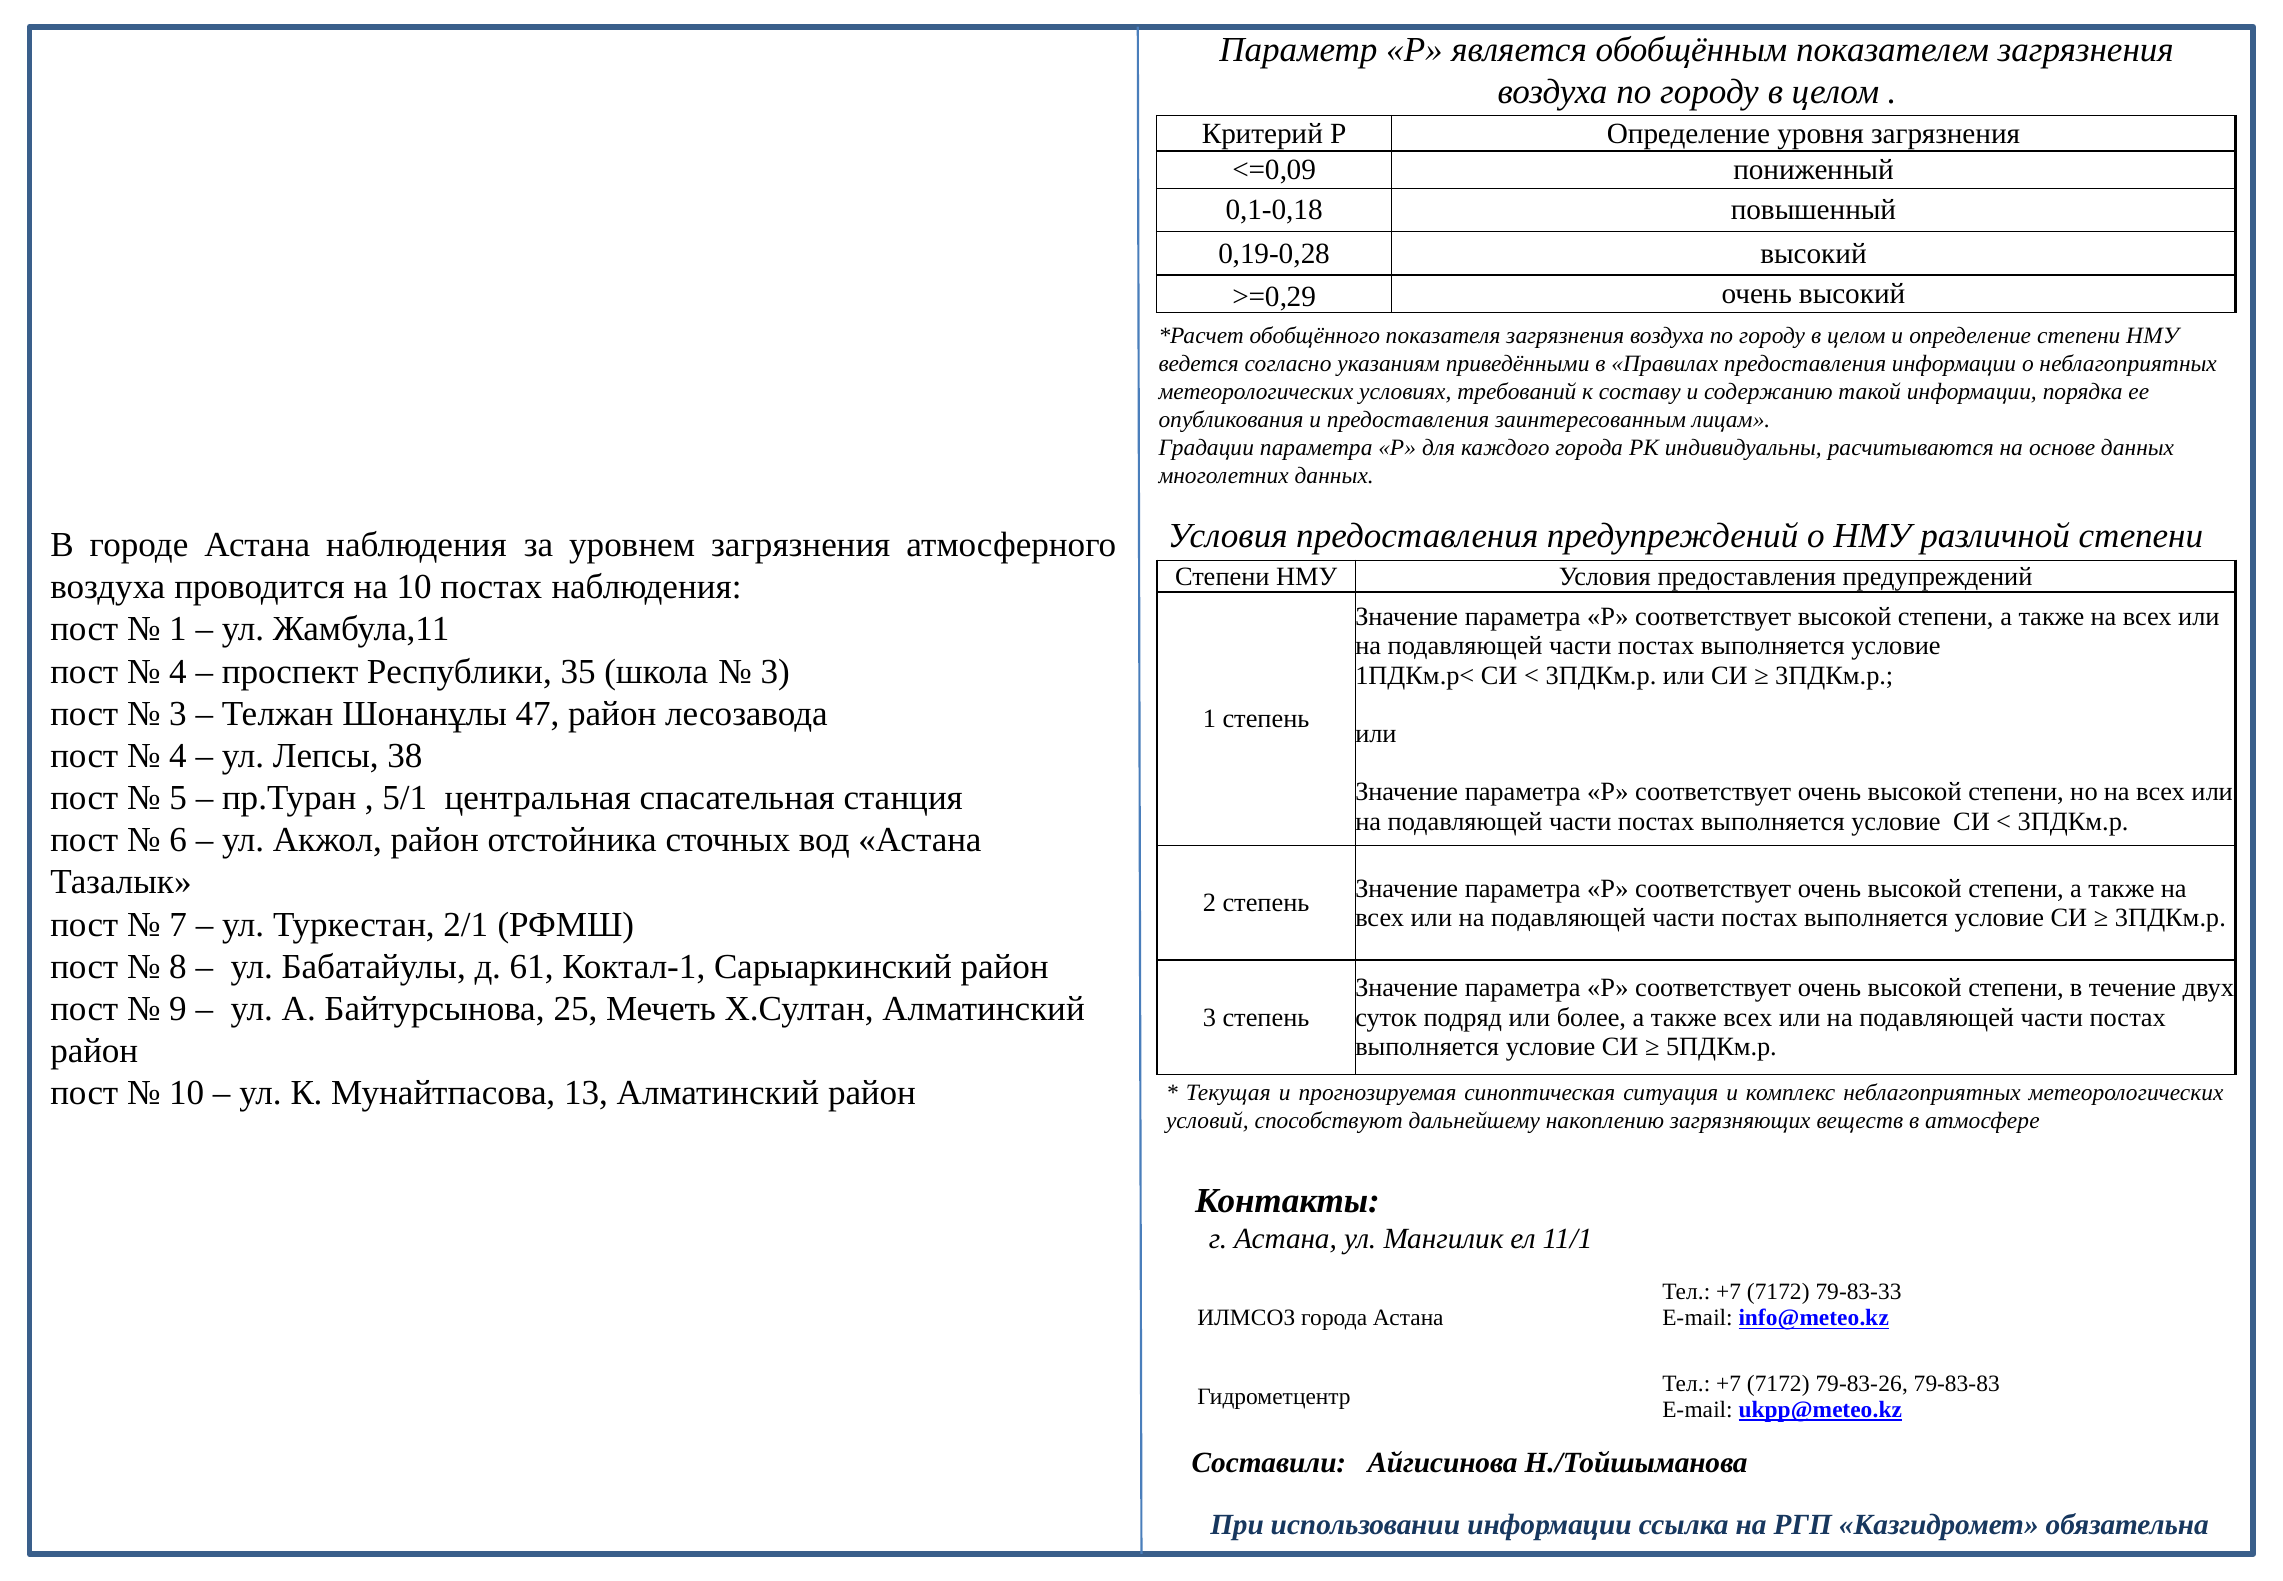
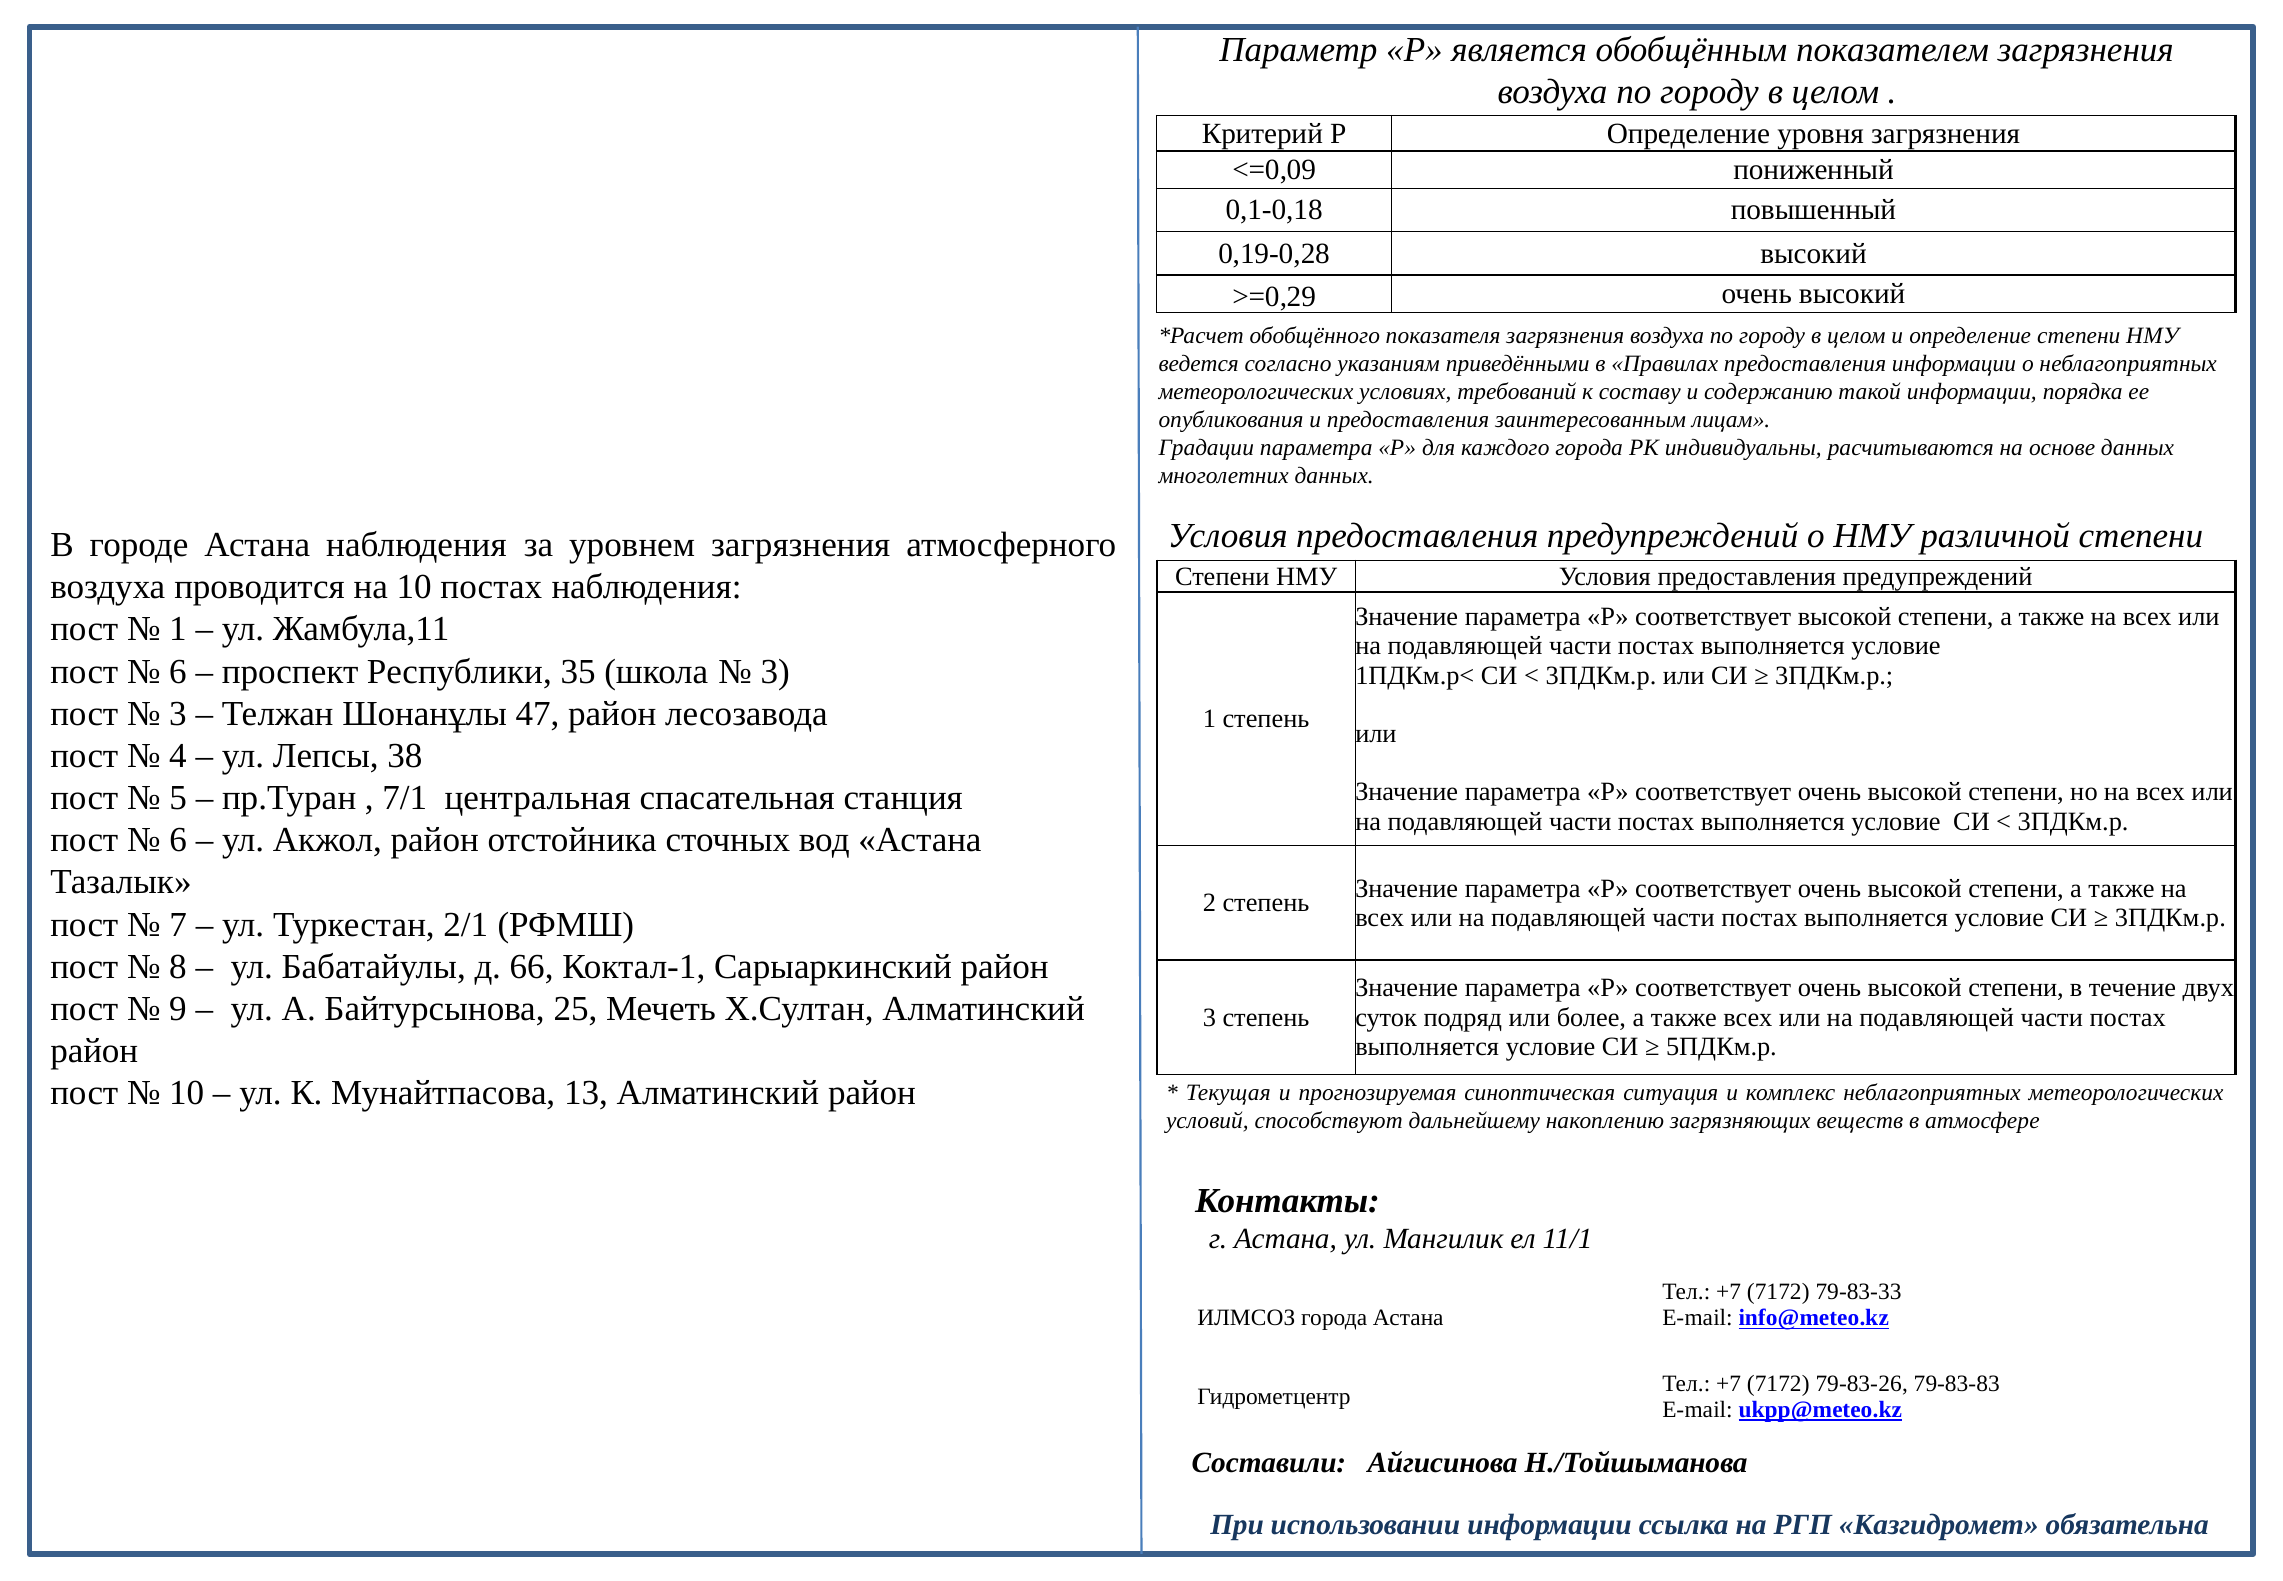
4: 4 -> 6 (178, 671)
5/1: 5/1 -> 7/1 (405, 798)
61: 61 -> 66 (532, 966)
